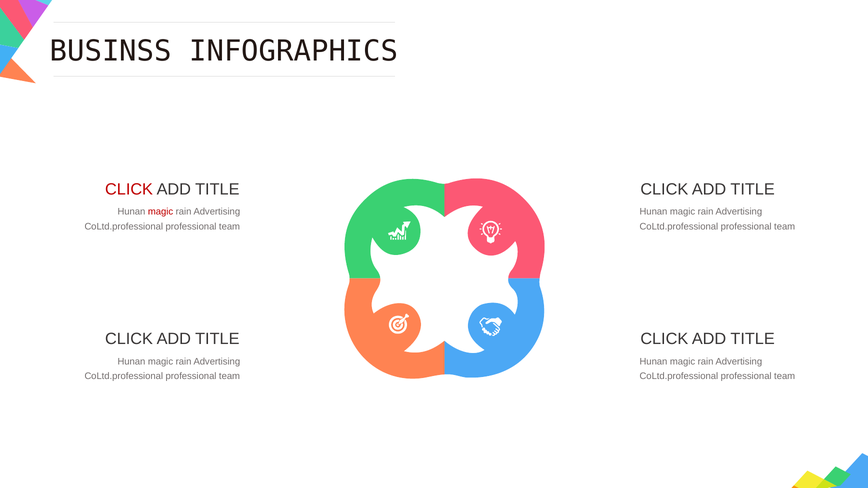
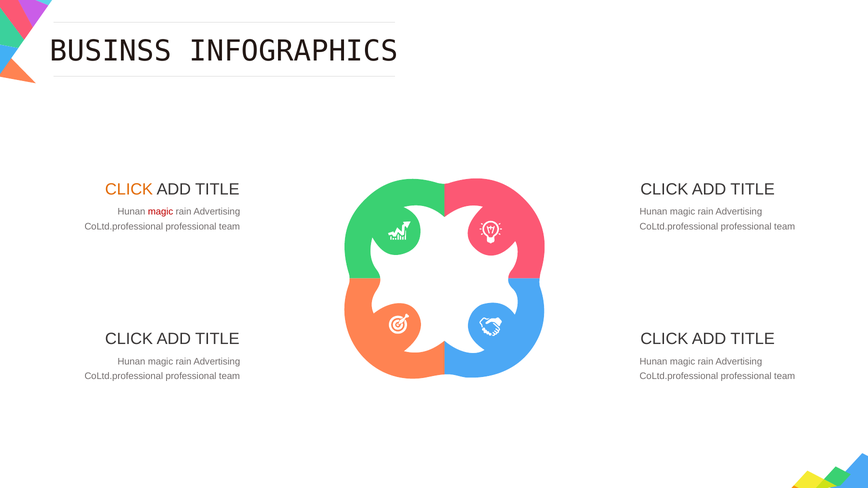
CLICK colour: red -> orange (129, 189)
